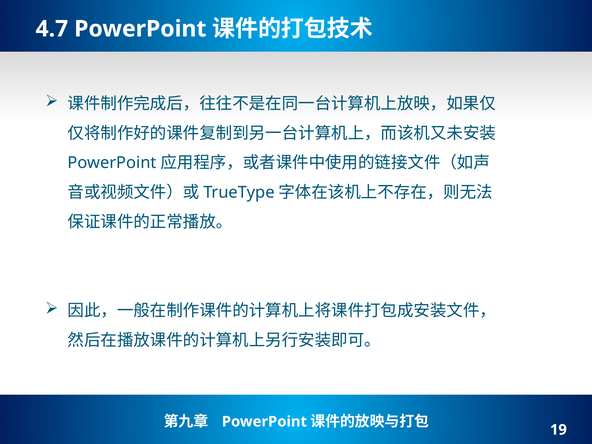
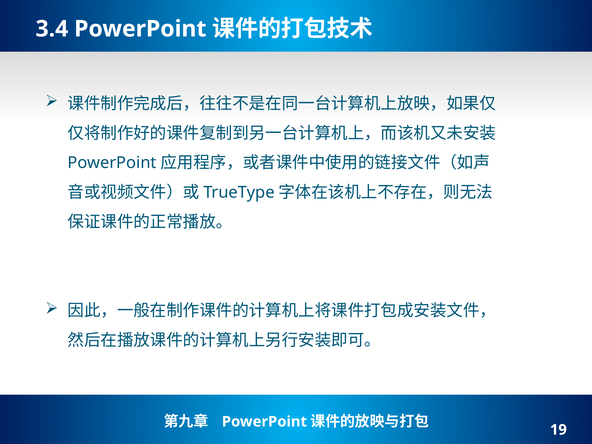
4.7: 4.7 -> 3.4 (52, 29)
